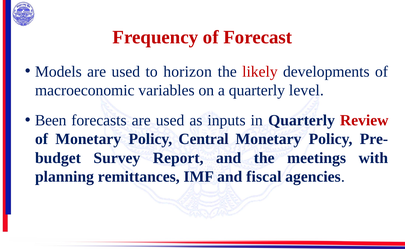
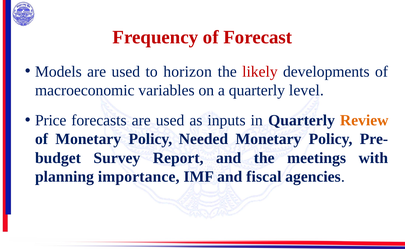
Been: Been -> Price (51, 120)
Review colour: red -> orange (364, 120)
Central: Central -> Needed (203, 139)
remittances: remittances -> importance (139, 176)
